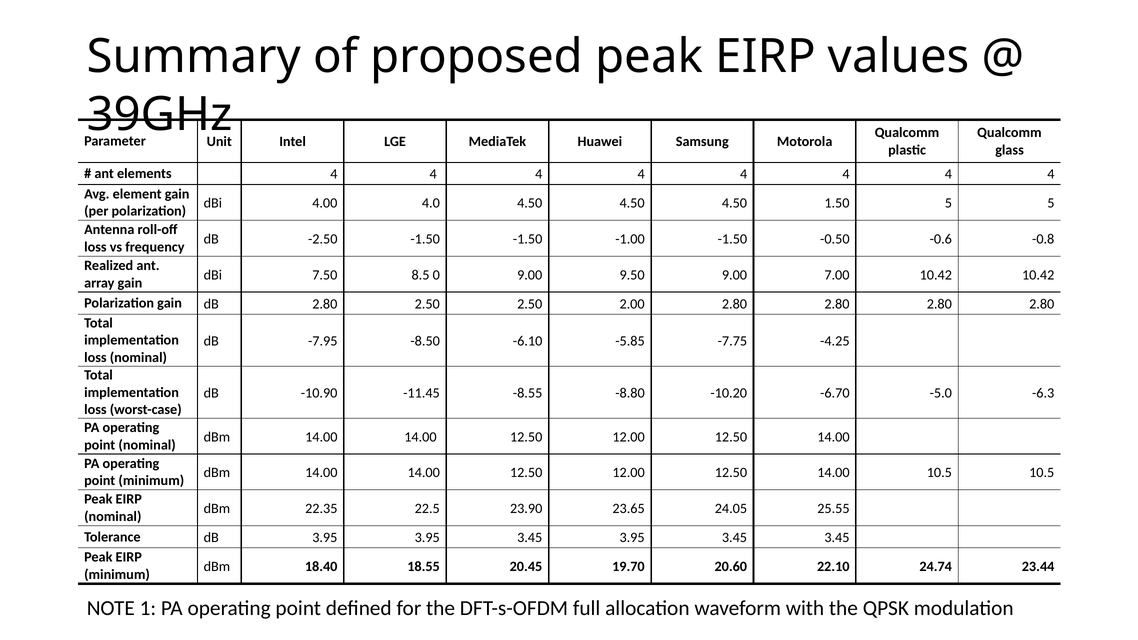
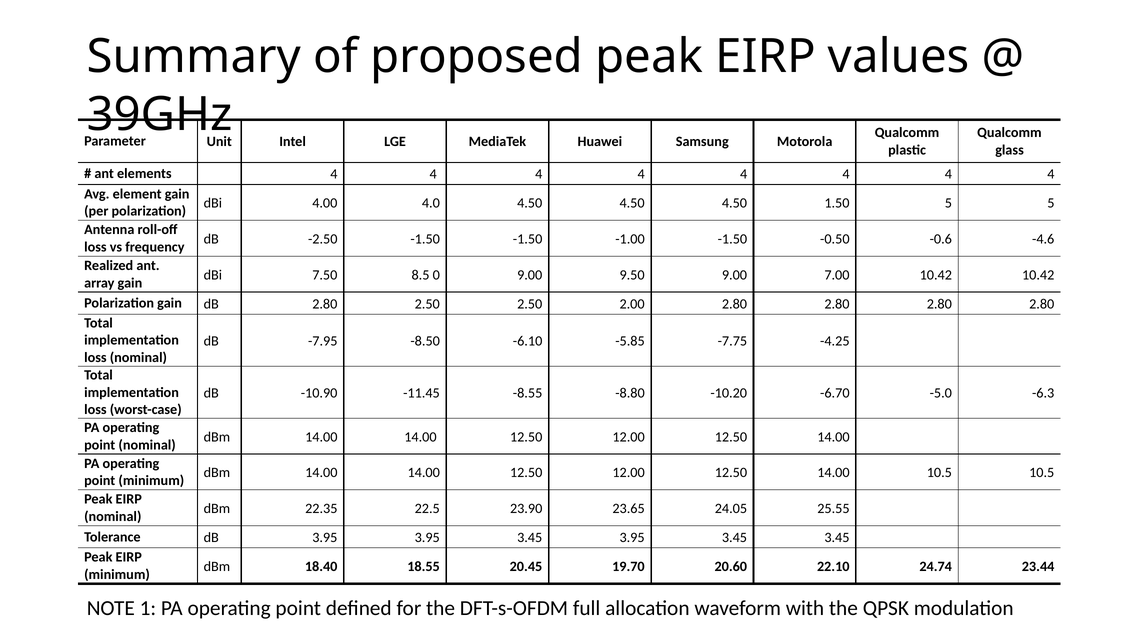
-0.8: -0.8 -> -4.6 (1043, 239)
